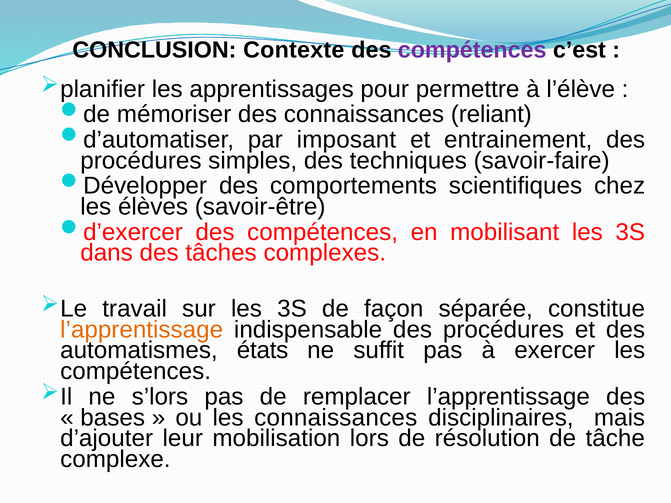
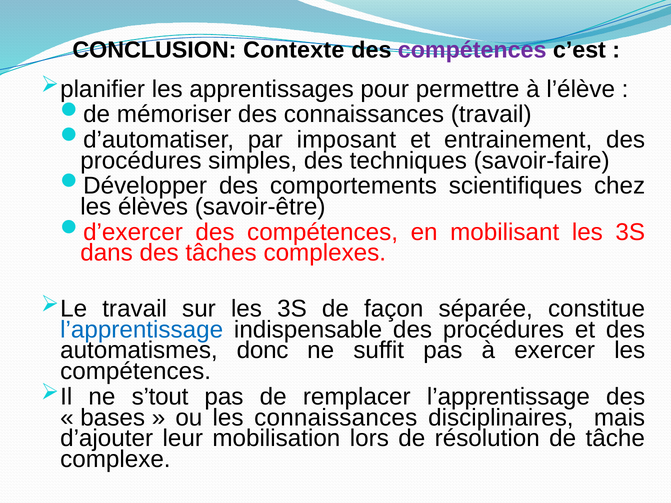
connaissances reliant: reliant -> travail (491, 115)
l’apprentissage colour: orange -> blue (142, 330)
états: états -> donc (263, 351)
s’lors: s’lors -> s’tout (160, 397)
